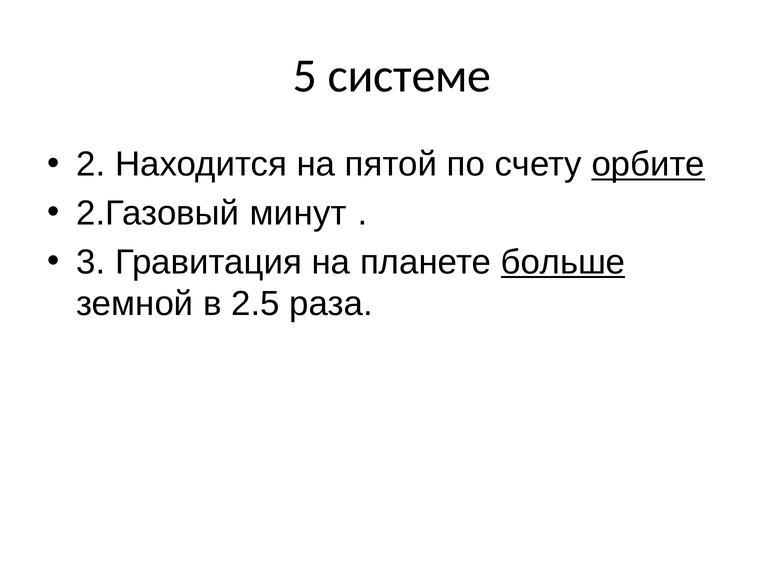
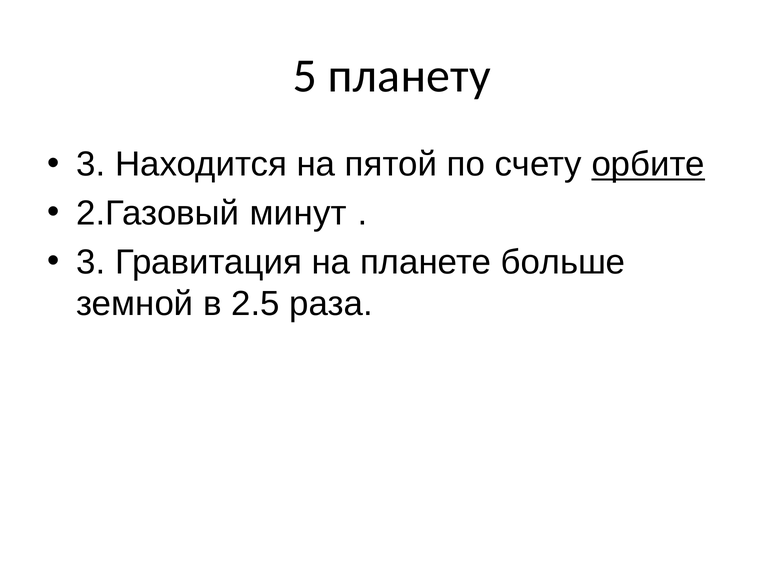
системе: системе -> планету (409, 76)
2: 2 -> 3 (91, 164)
больше underline: present -> none (563, 262)
